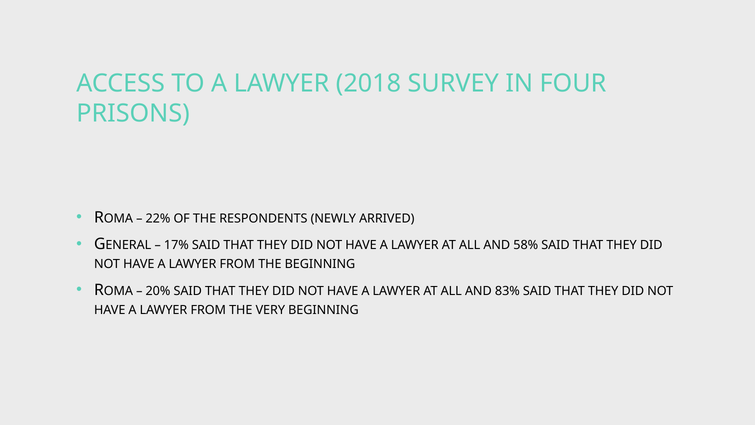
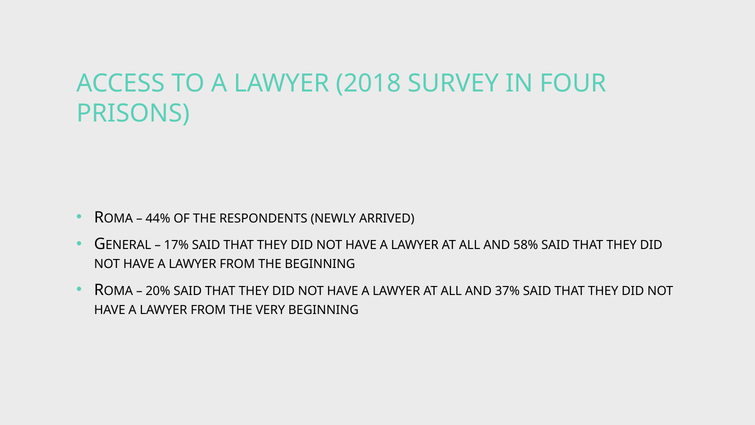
22%: 22% -> 44% (158, 218)
83%: 83% -> 37% (507, 291)
